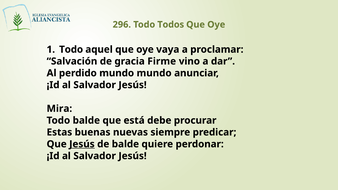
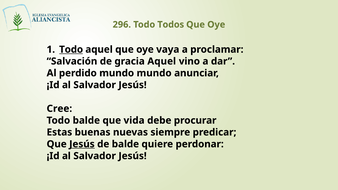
Todo underline: none -> present (71, 49)
gracia Firme: Firme -> Aquel (162, 61)
Mira: Mira -> Cree (59, 109)
está: está -> vida (134, 120)
